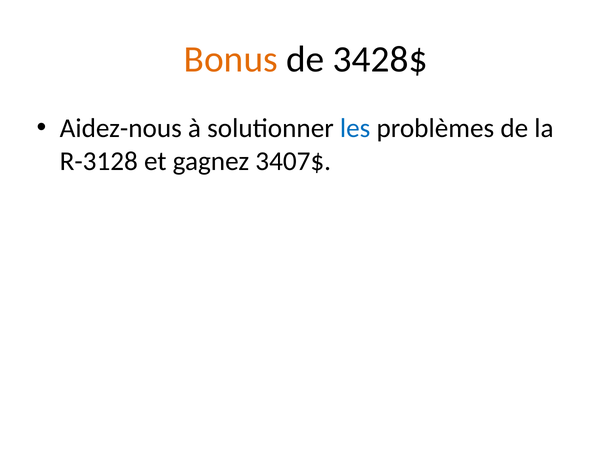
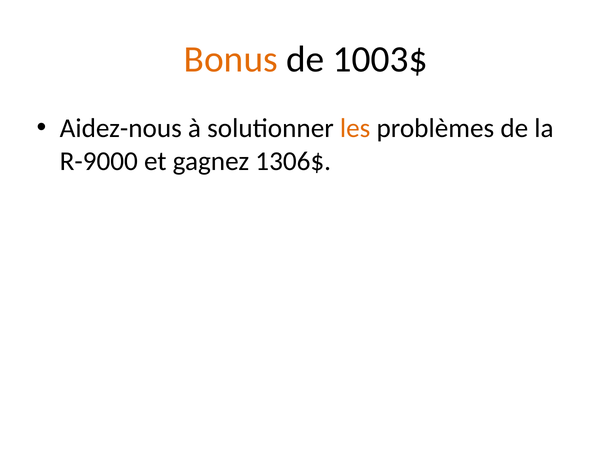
3428$: 3428$ -> 1003$ (380, 59)
les colour: blue -> orange (355, 128)
R-3128: R-3128 -> R-9000 (99, 161)
3407$: 3407$ -> 1306$ (293, 161)
